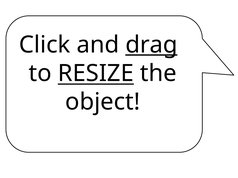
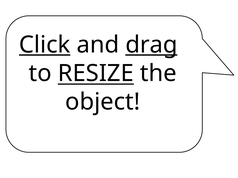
Click underline: none -> present (45, 45)
